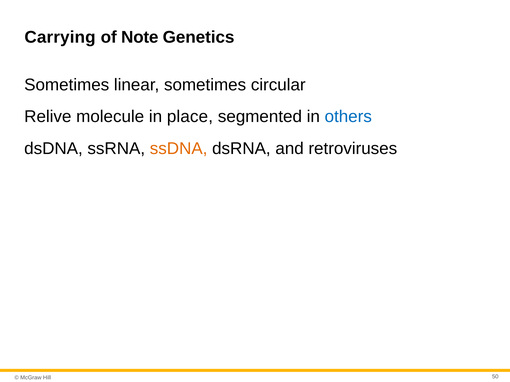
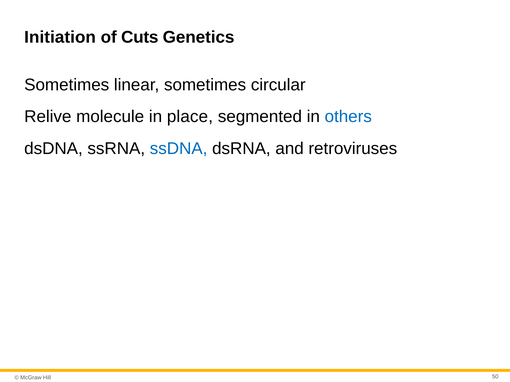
Carrying: Carrying -> Initiation (60, 37)
Note: Note -> Cuts (140, 37)
ssDNA colour: orange -> blue (179, 149)
